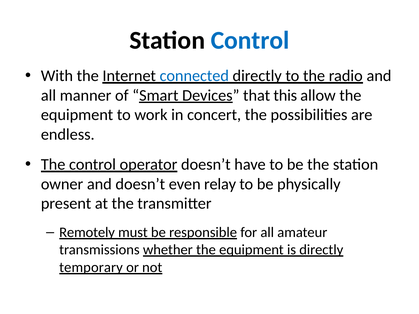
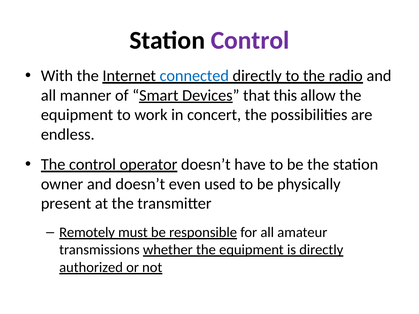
Control colour: blue -> purple (250, 41)
relay: relay -> used (220, 184)
temporary: temporary -> authorized (91, 267)
